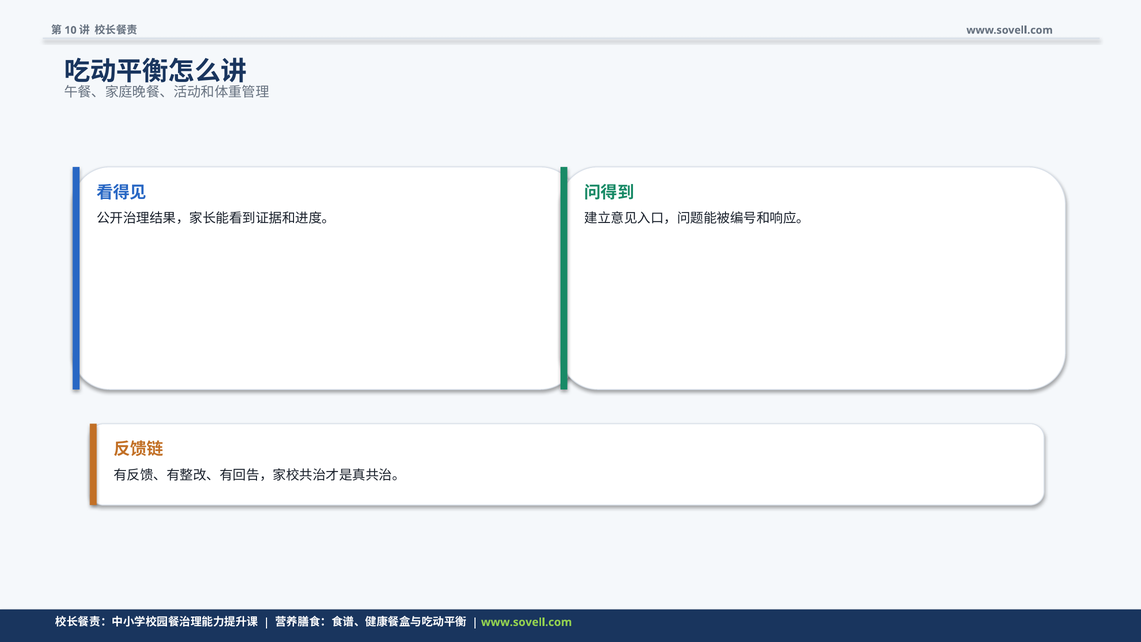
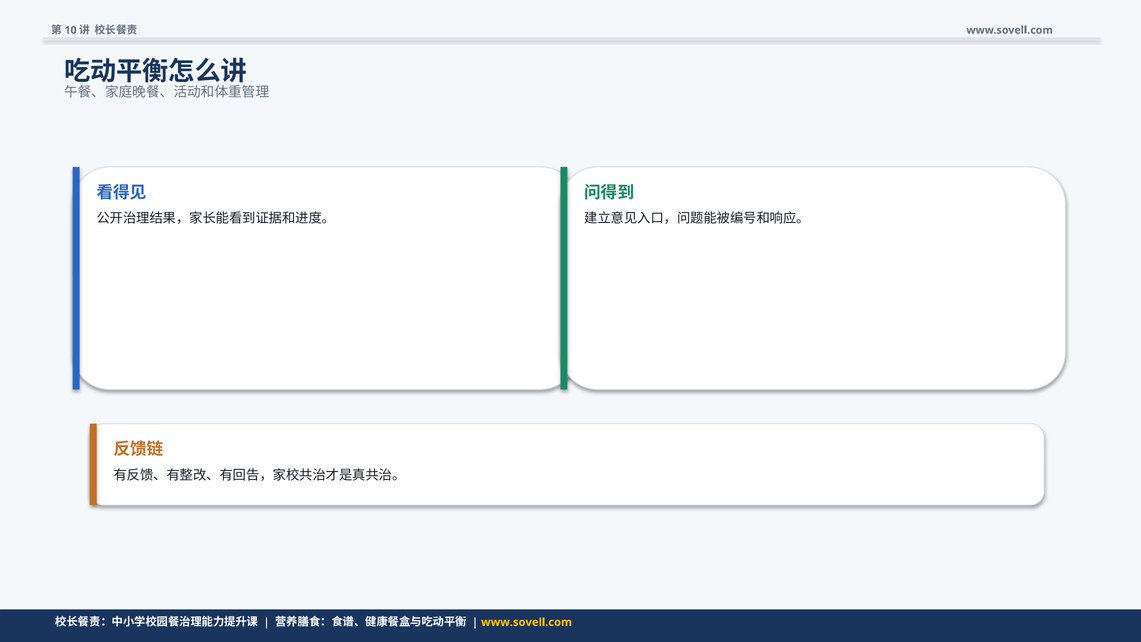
www.sovell.com colour: light green -> yellow (526, 622)
